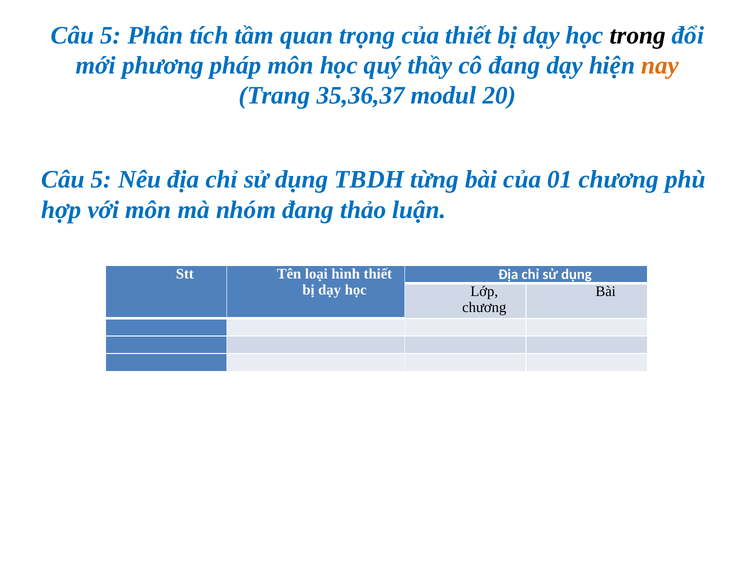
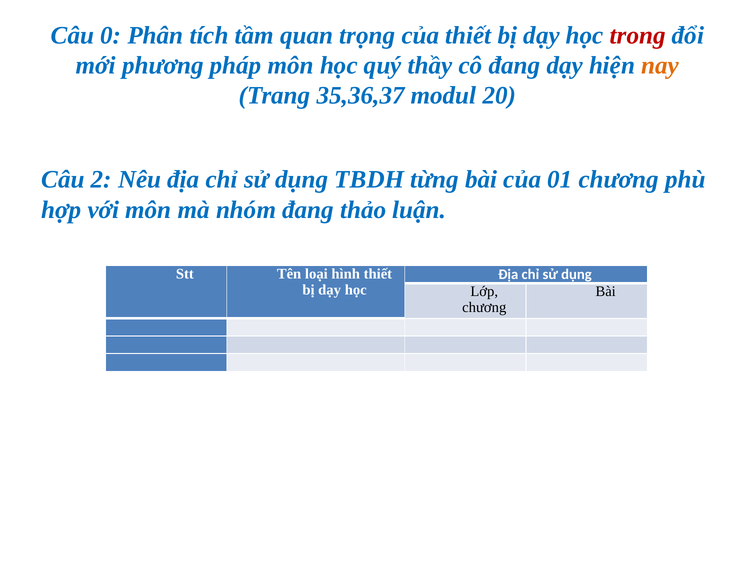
5: 5 -> 0 (111, 35)
trong colour: black -> red (638, 35)
5: 5 -> 2 (101, 180)
